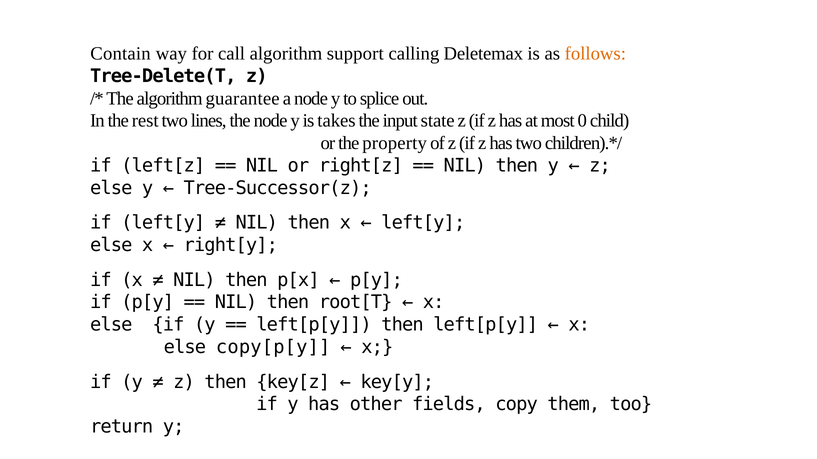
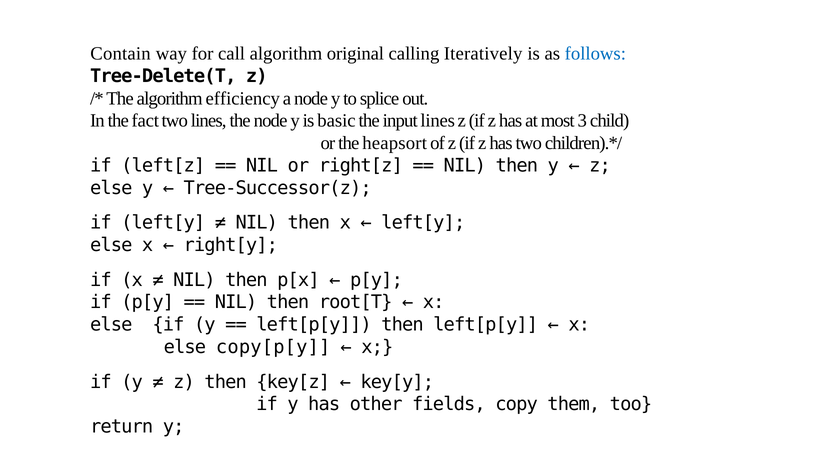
support: support -> original (355, 54)
Deletemax: Deletemax -> Iteratively (483, 54)
follows colour: orange -> blue (595, 54)
guarantee: guarantee -> efficiency (243, 98)
rest: rest -> fact (145, 121)
takes: takes -> basic (336, 121)
input state: state -> lines (438, 121)
0: 0 -> 3 (582, 121)
property: property -> heapsort (395, 143)
